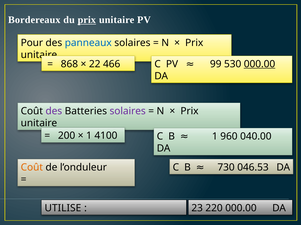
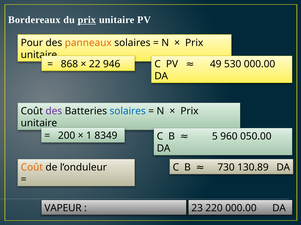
panneaux colour: blue -> orange (88, 43)
466: 466 -> 946 (112, 64)
99: 99 -> 49 (216, 64)
000.00 underline: present -> none (260, 64)
solaires colour: purple -> blue (128, 111)
4100: 4100 -> 8349 (106, 136)
B 1: 1 -> 5 (215, 137)
040.00: 040.00 -> 050.00 (256, 137)
046.53: 046.53 -> 130.89 (253, 168)
UTILISE: UTILISE -> VAPEUR (63, 209)
